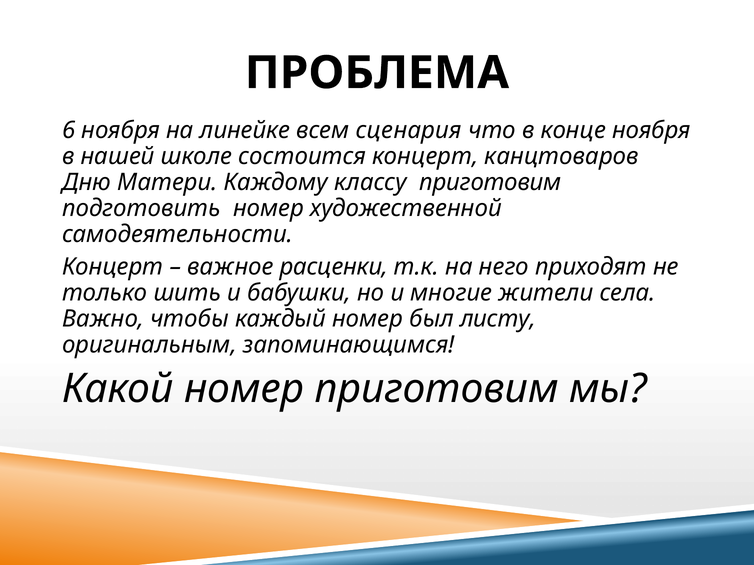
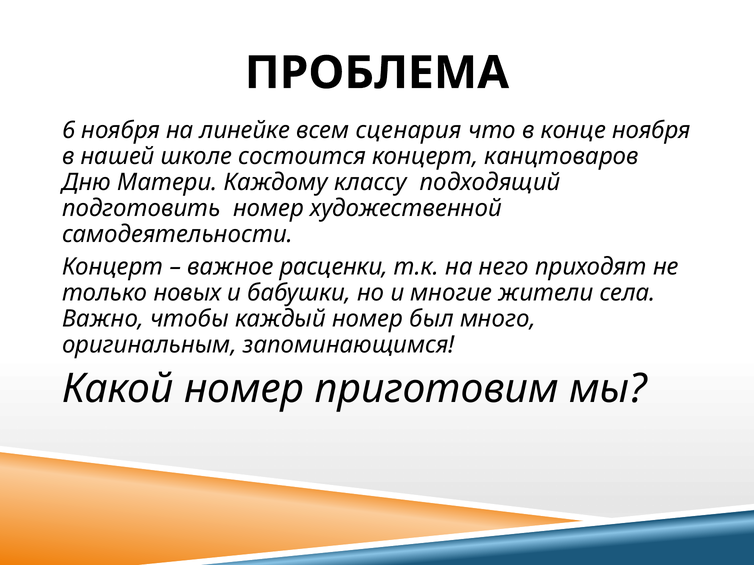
классу приготовим: приготовим -> подходящий (490, 182)
шить: шить -> новых (187, 293)
листу: листу -> много (498, 319)
